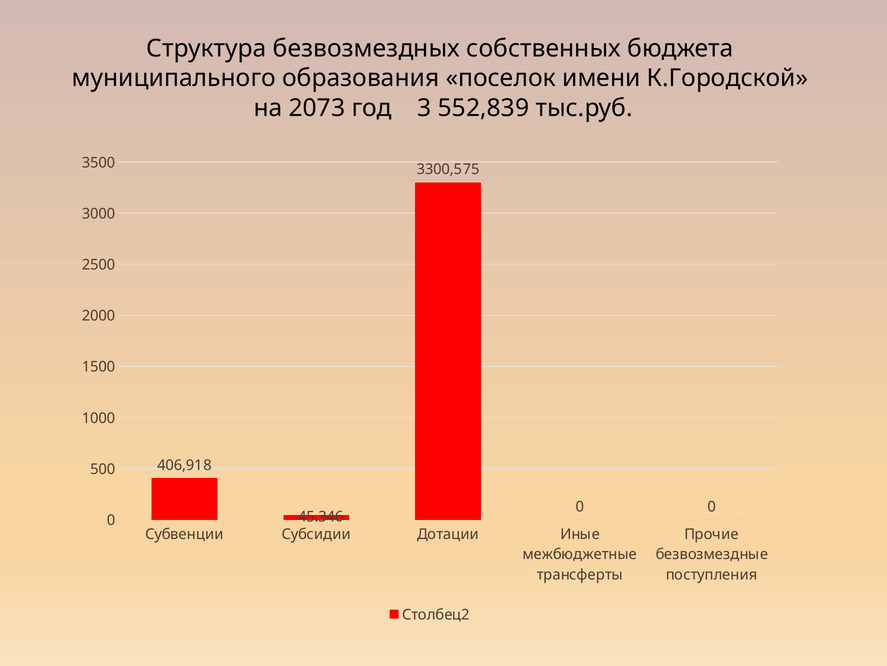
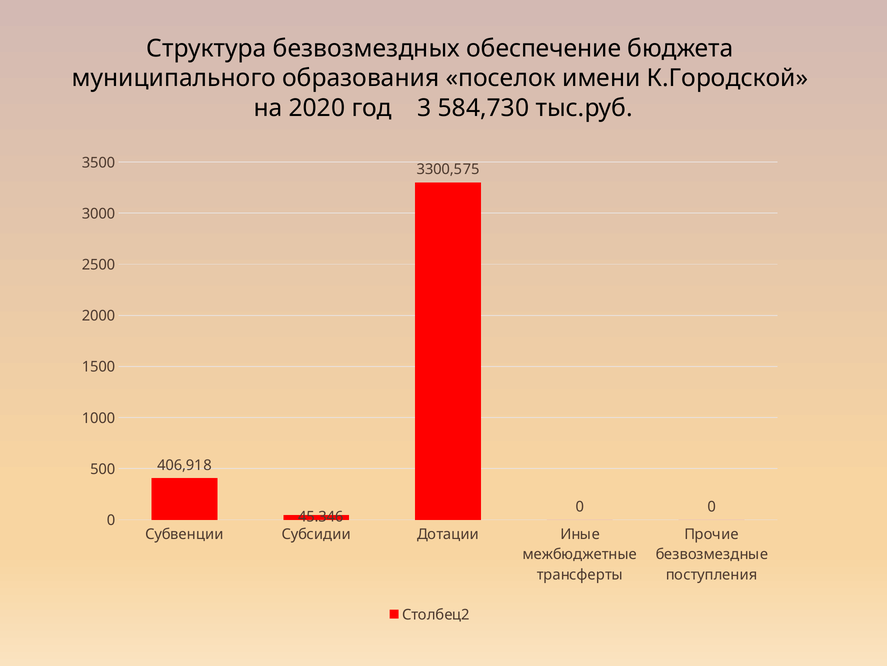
собственных: собственных -> обеспечение (544, 49)
2073: 2073 -> 2020 (317, 108)
552,839: 552,839 -> 584,730 (484, 108)
